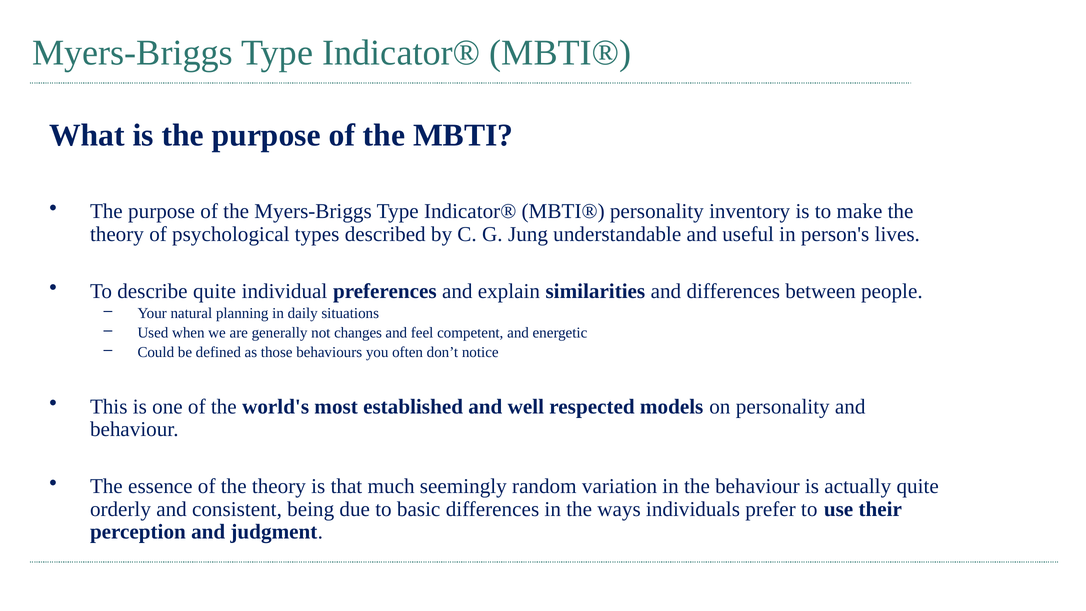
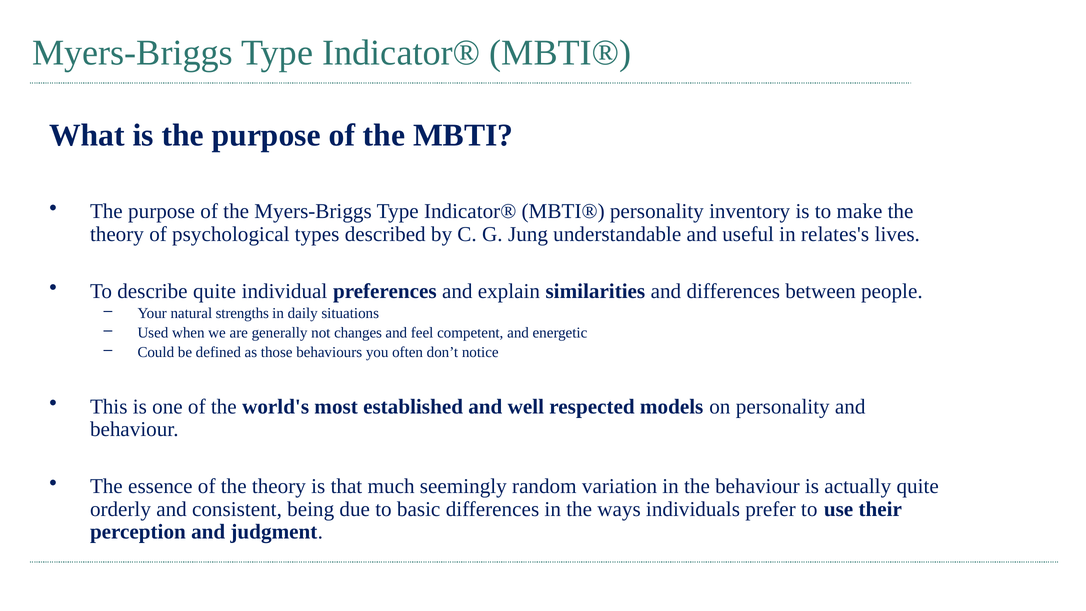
person's: person's -> relates's (835, 234)
planning: planning -> strengths (242, 313)
